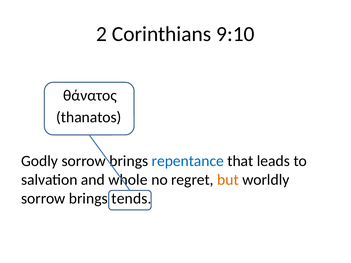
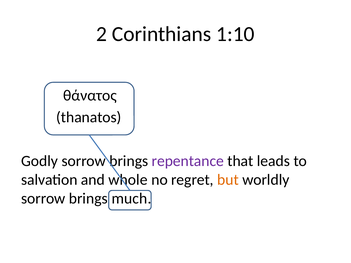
9:10: 9:10 -> 1:10 (235, 34)
repentance colour: blue -> purple (188, 161)
tends: tends -> much (132, 199)
